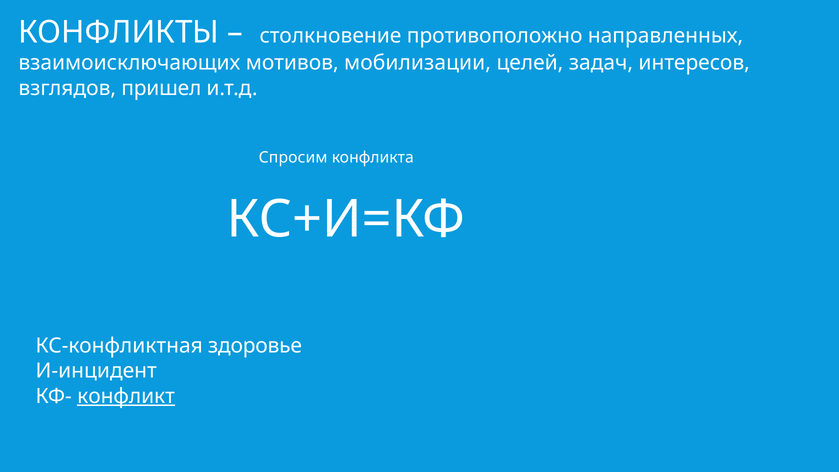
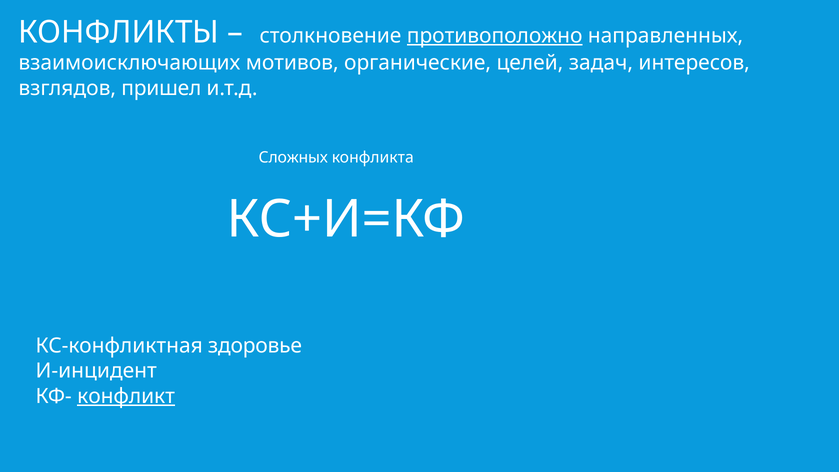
противоположно underline: none -> present (495, 36)
мобилизации: мобилизации -> органические (418, 63)
Спросим: Спросим -> Сложных (293, 157)
